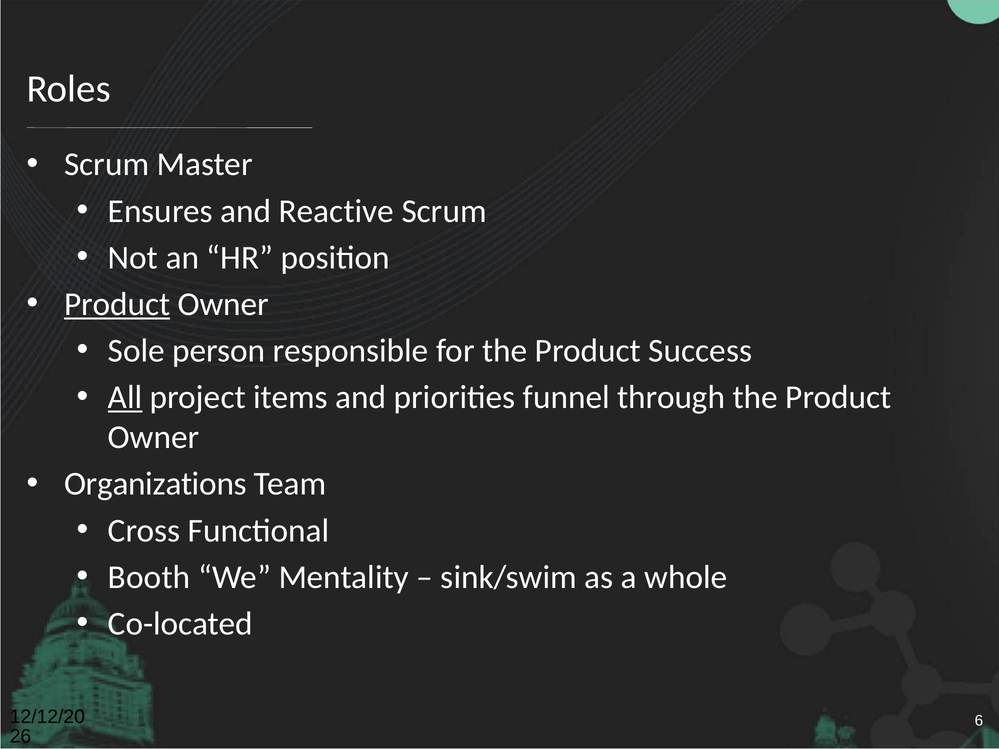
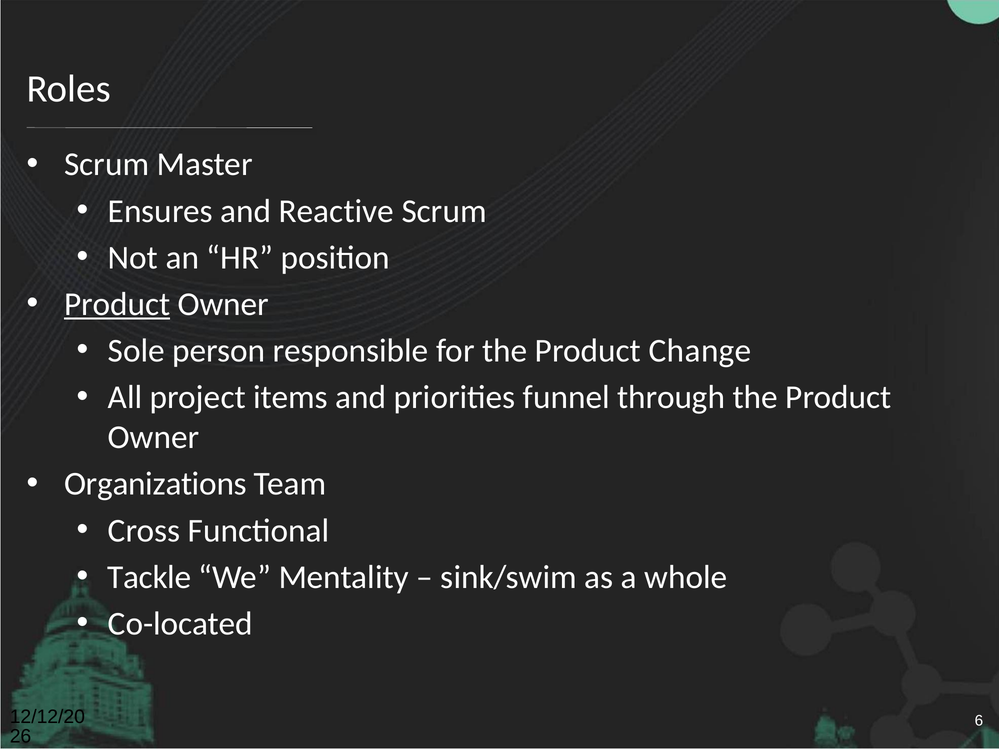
Success: Success -> Change (700, 351)
All underline: present -> none (125, 398)
Booth: Booth -> Tackle (149, 577)
